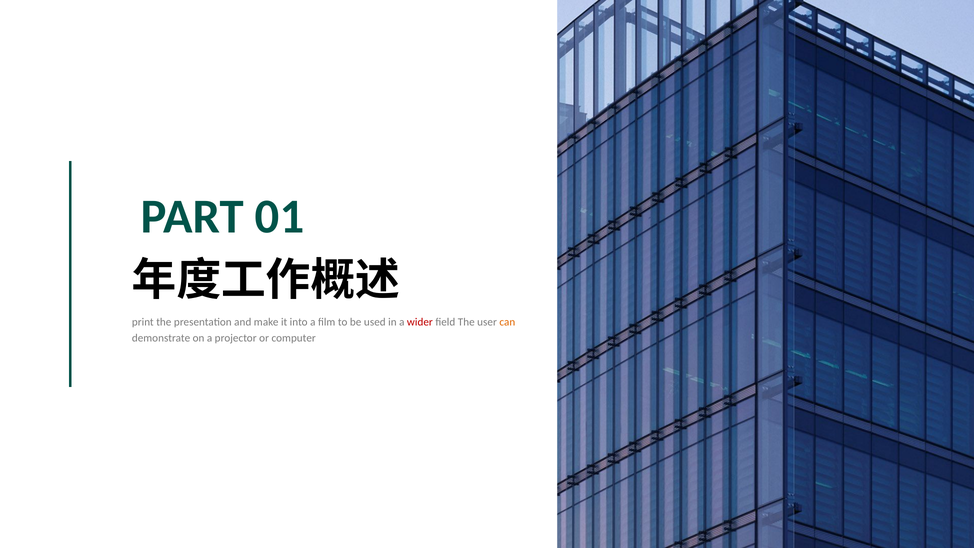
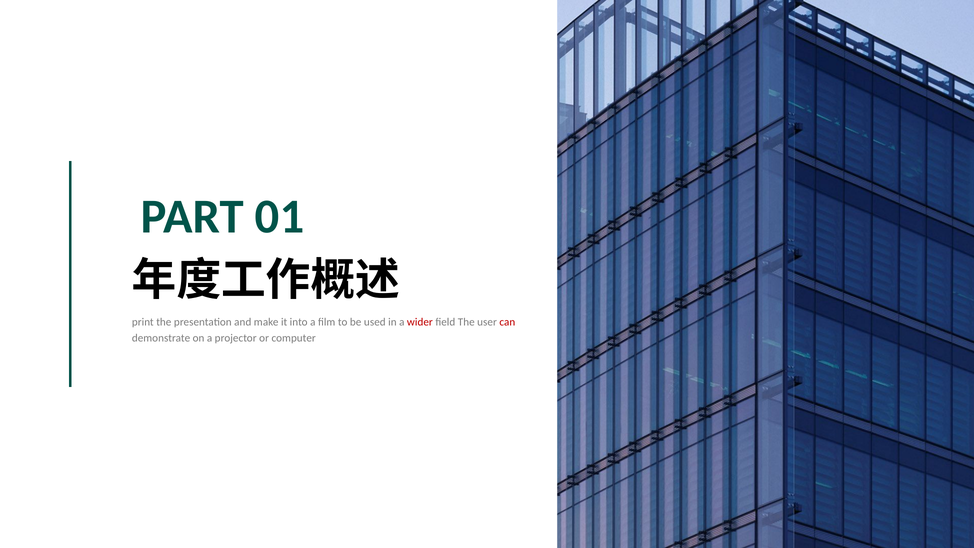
can colour: orange -> red (507, 322)
